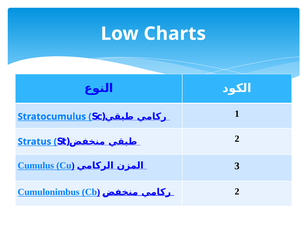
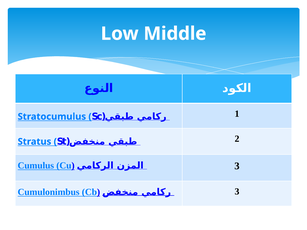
Charts: Charts -> Middle (175, 34)
2: 2 -> 3 (237, 192)
